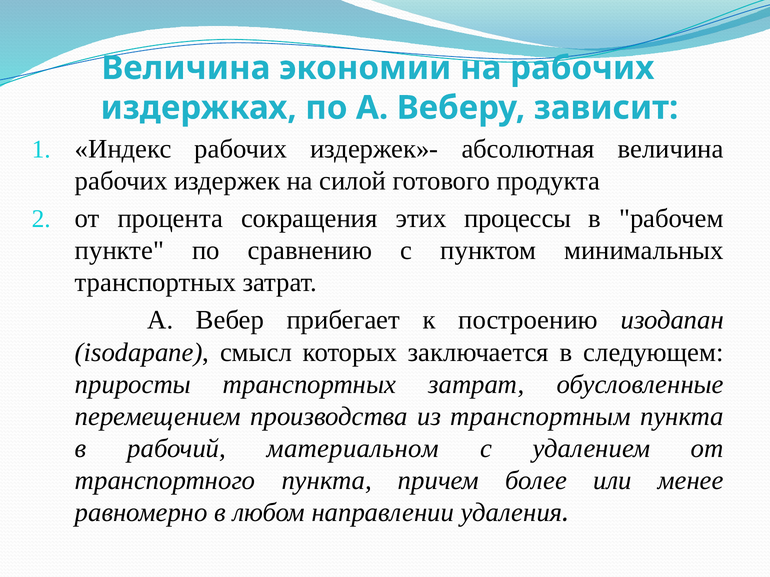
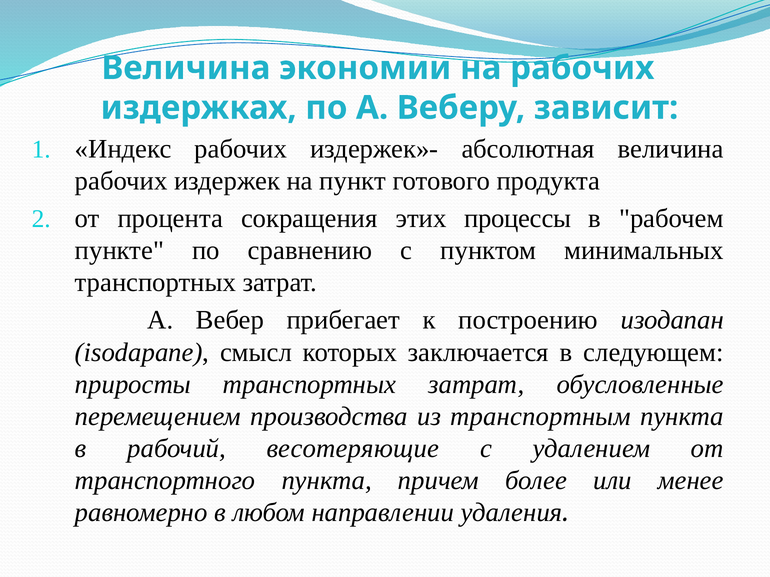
силой: силой -> пункт (353, 181)
материальном: материальном -> весотеряющие (353, 449)
